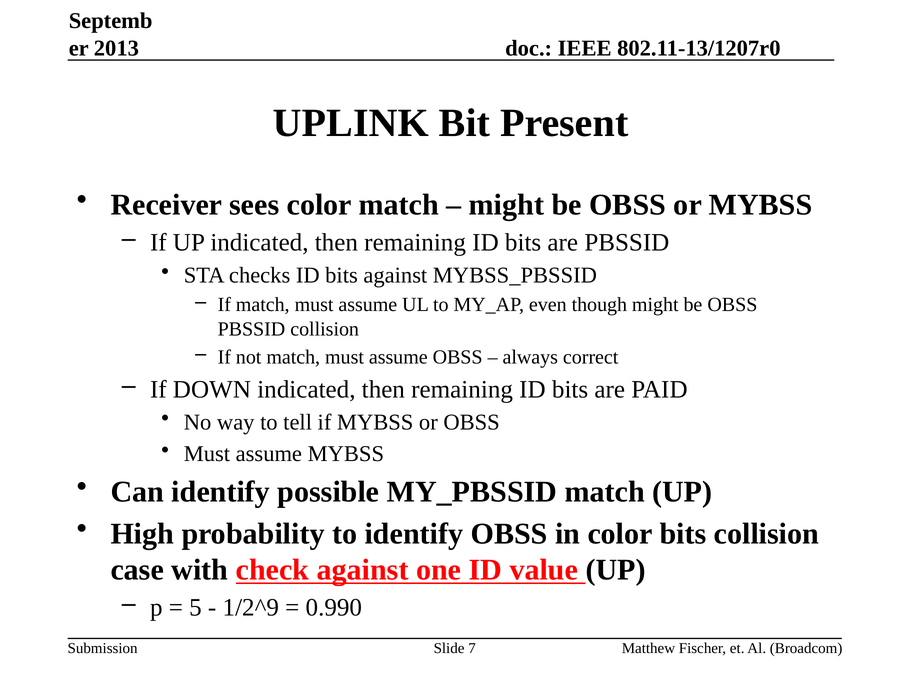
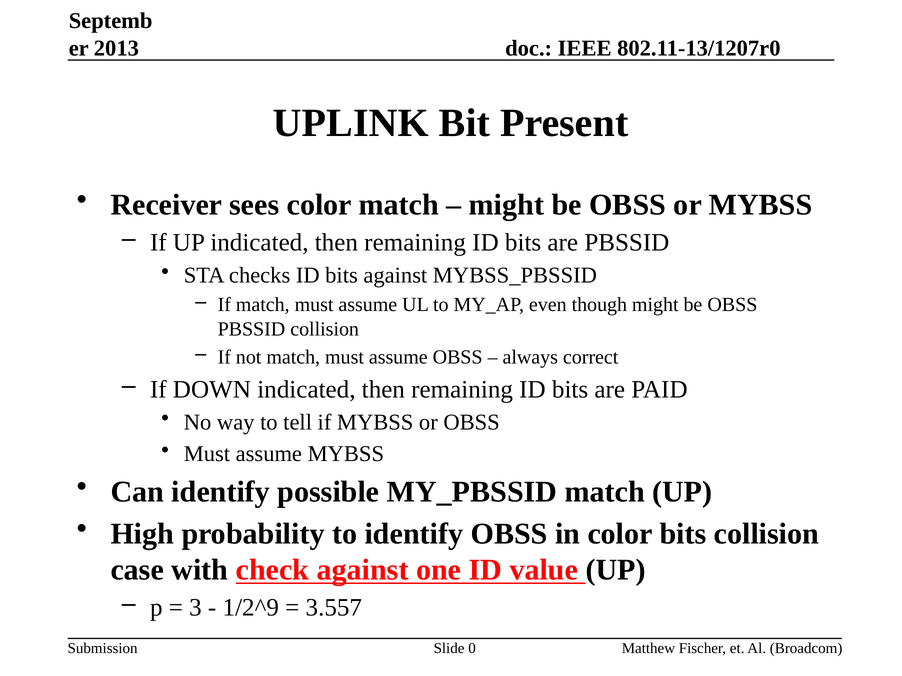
5: 5 -> 3 (195, 608)
0.990: 0.990 -> 3.557 (334, 608)
7: 7 -> 0 (472, 649)
